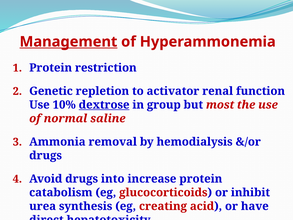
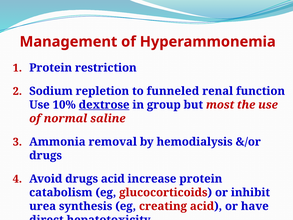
Management underline: present -> none (68, 42)
Genetic: Genetic -> Sodium (51, 91)
activator: activator -> funneled (173, 91)
drugs into: into -> acid (113, 179)
